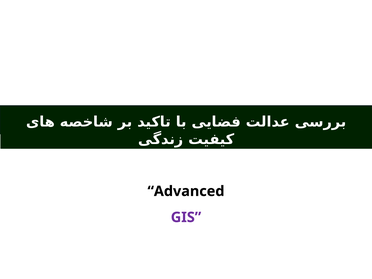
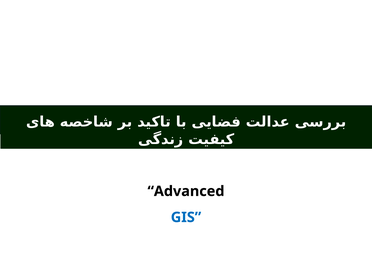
GIS colour: purple -> blue (186, 217)
